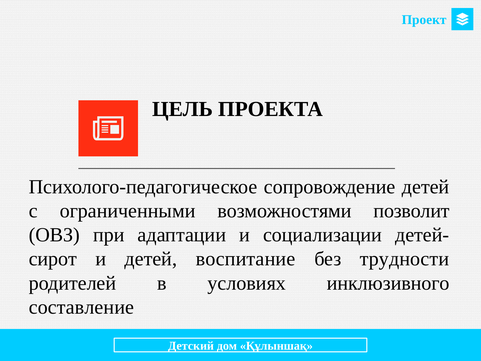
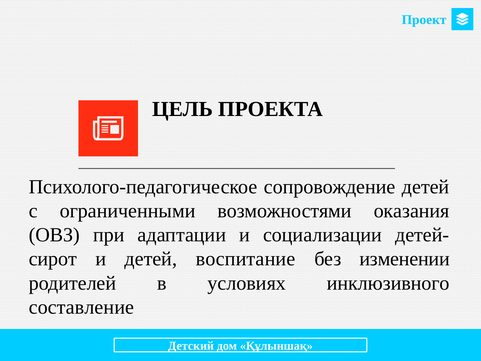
позволит: позволит -> оказания (412, 211)
трудности: трудности -> изменении (405, 259)
